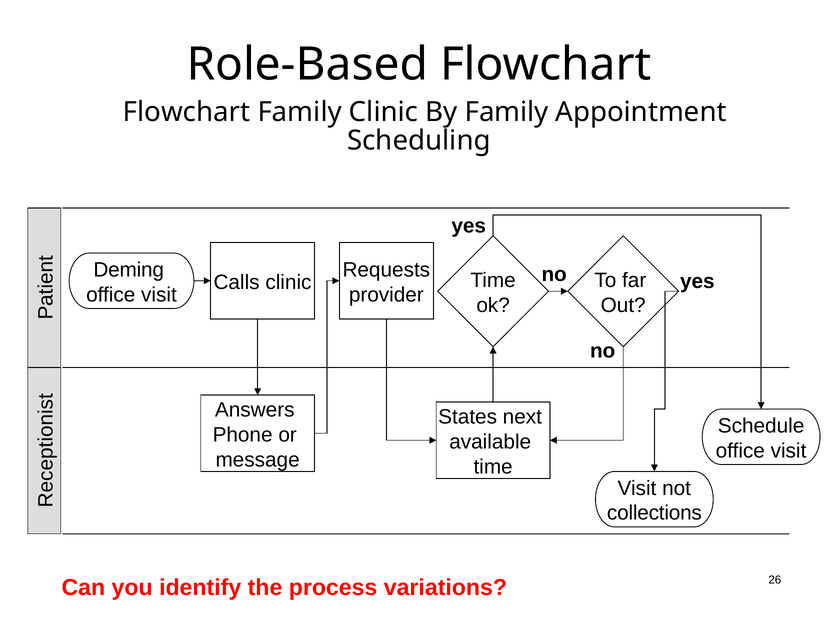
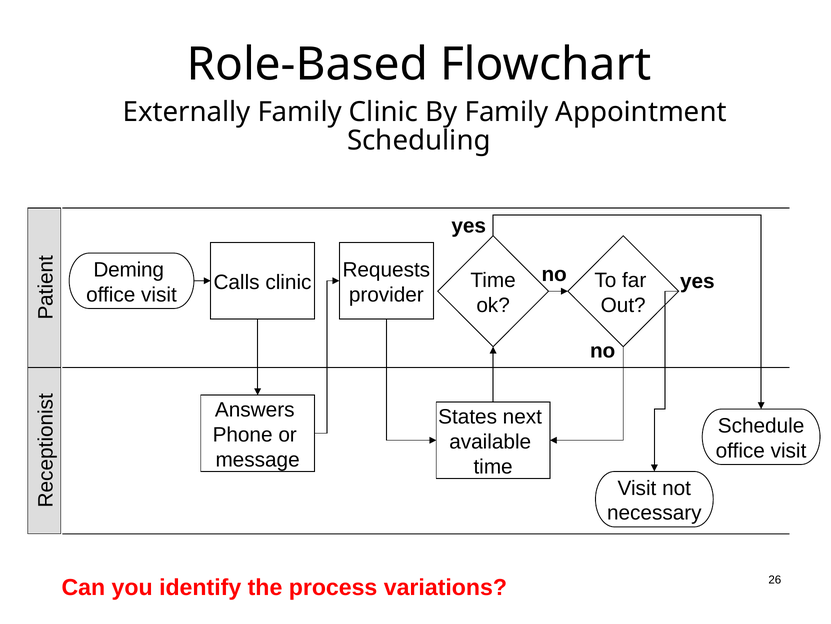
Flowchart: Flowchart -> Externally (187, 112)
collections: collections -> necessary (654, 512)
